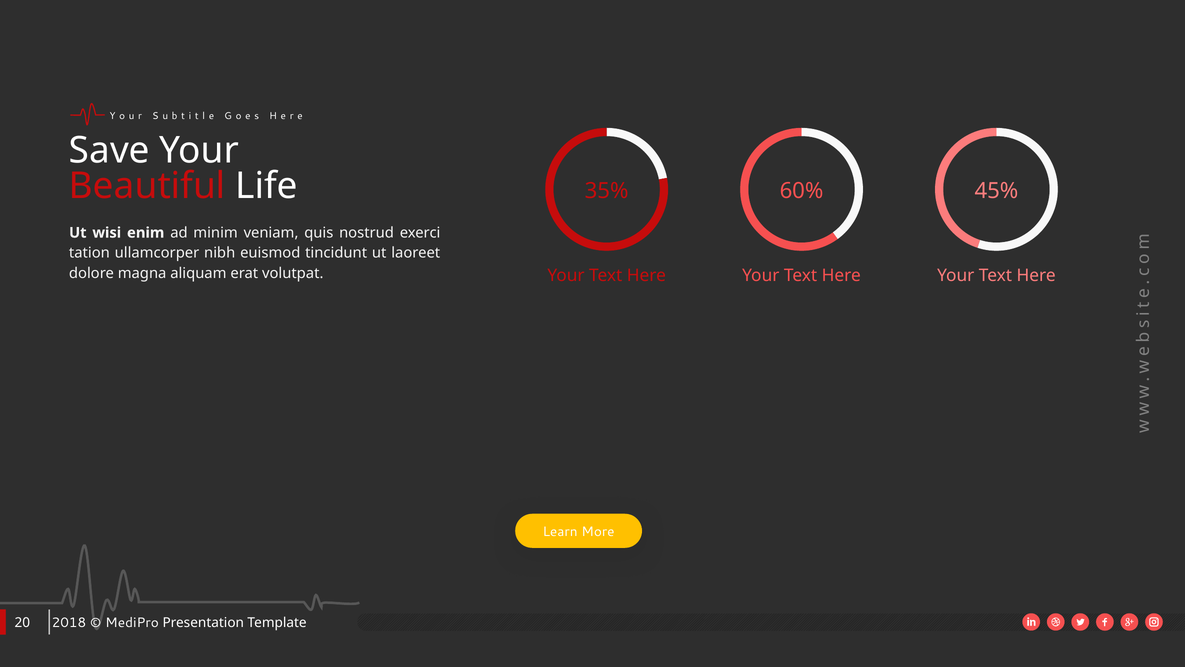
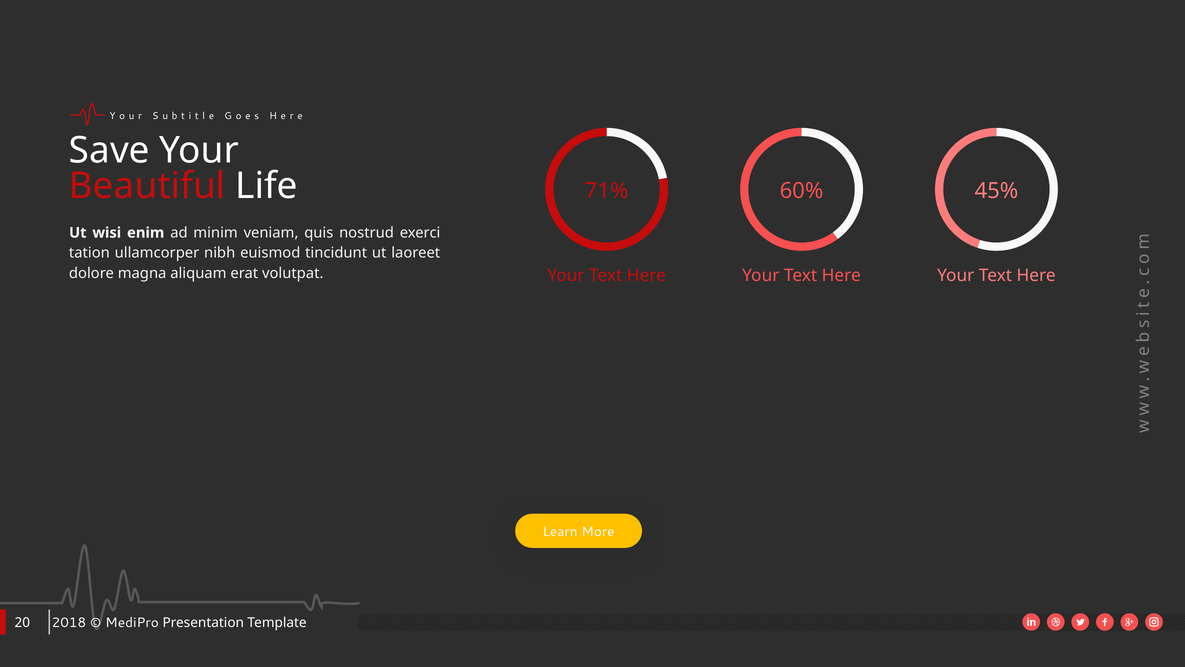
35%: 35% -> 71% (607, 191)
